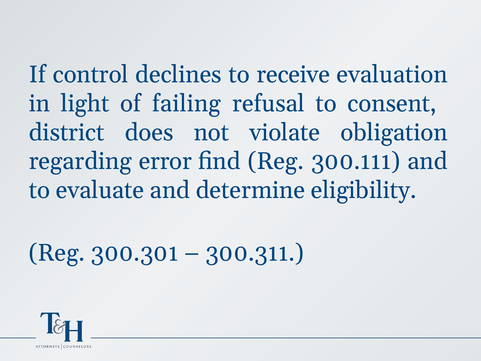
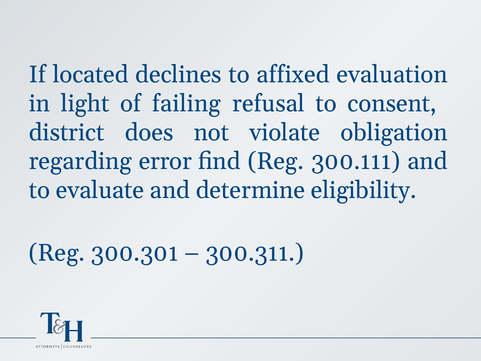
control: control -> located (91, 75)
receive: receive -> affixed (293, 75)
